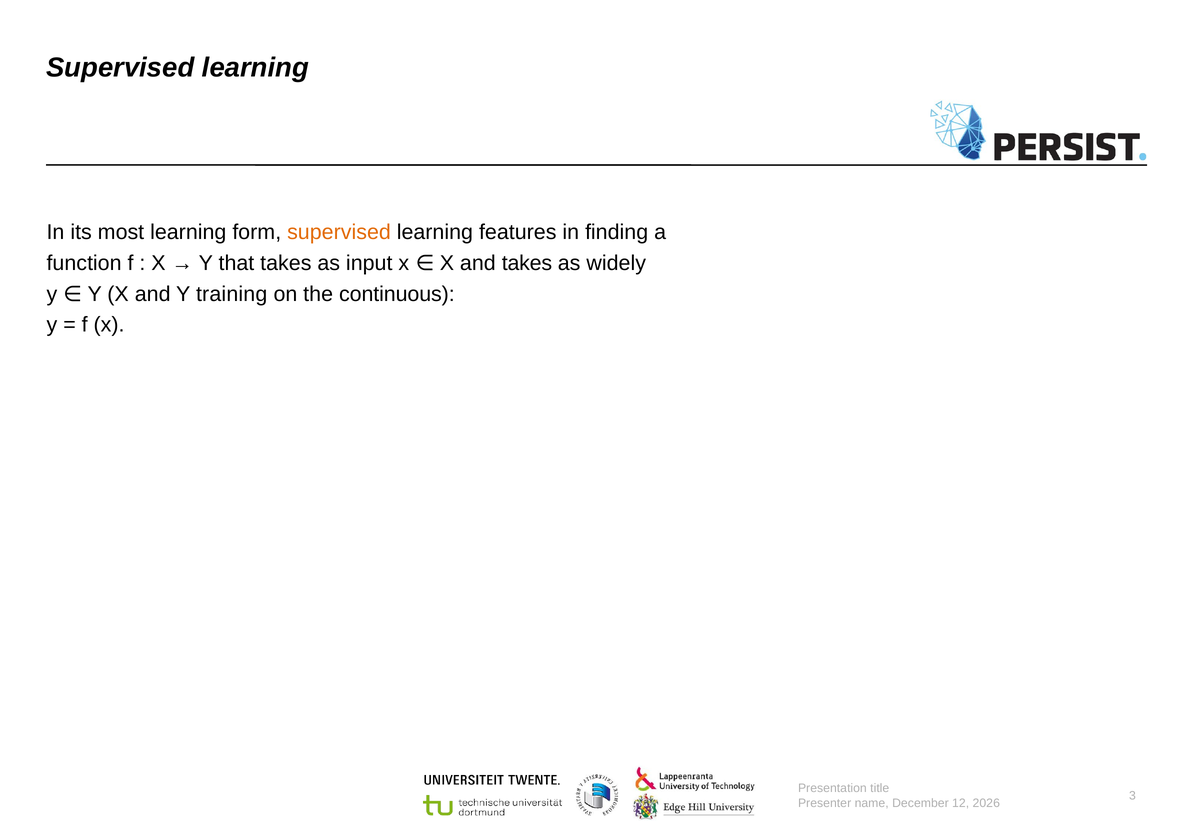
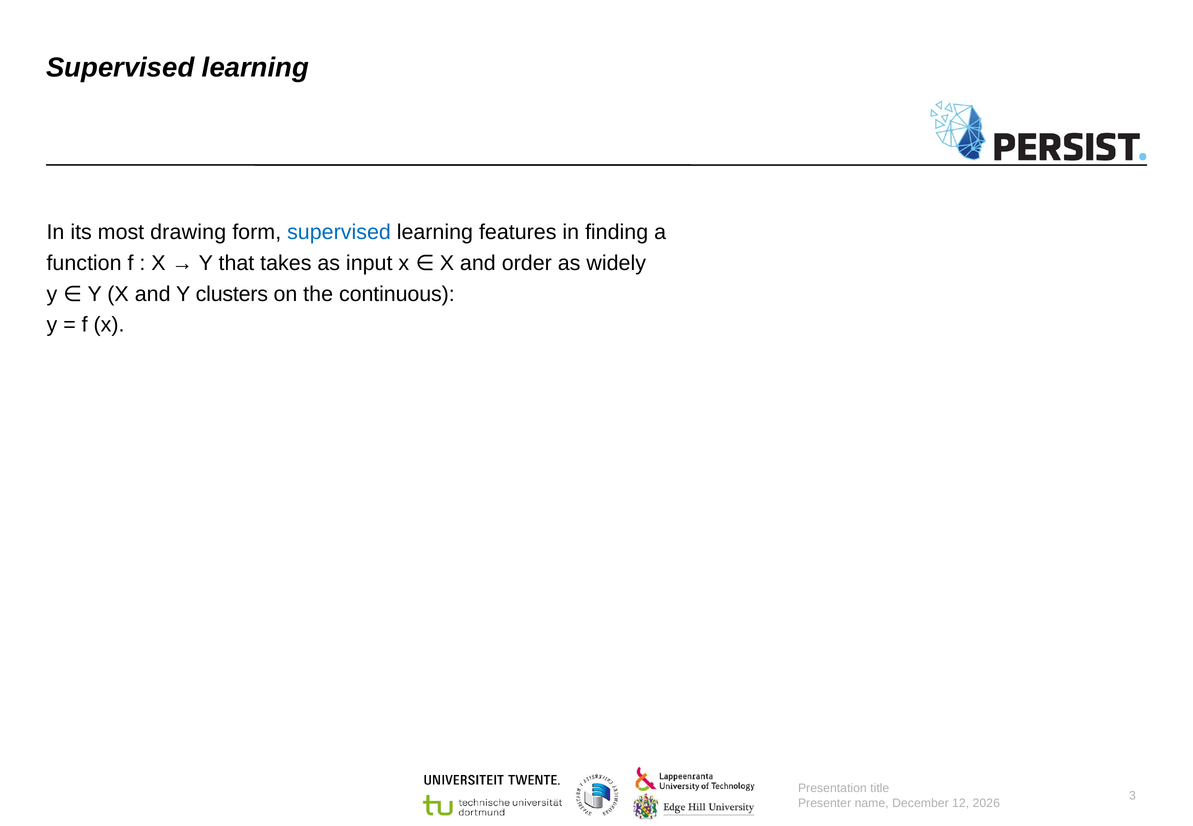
most learning: learning -> drawing (188, 232)
supervised colour: orange -> blue (339, 232)
and takes: takes -> order (527, 263)
training: training -> clusters (232, 294)
